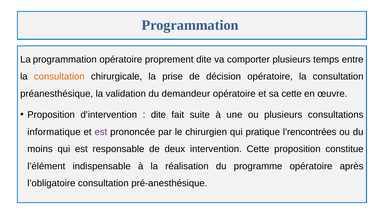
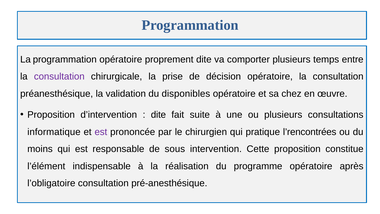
consultation colour: orange -> purple (59, 76)
demandeur: demandeur -> disponibles (186, 94)
sa cette: cette -> chez (292, 94)
deux: deux -> sous (175, 149)
